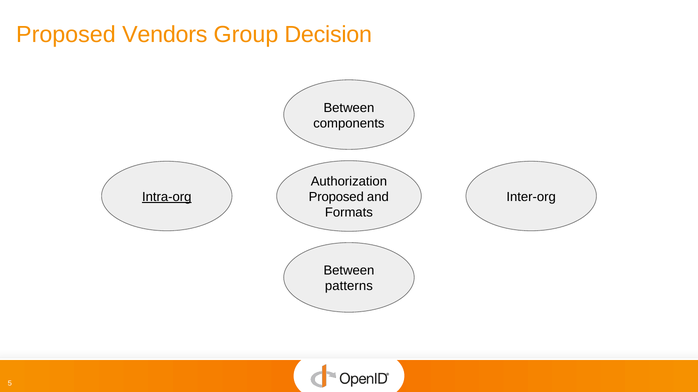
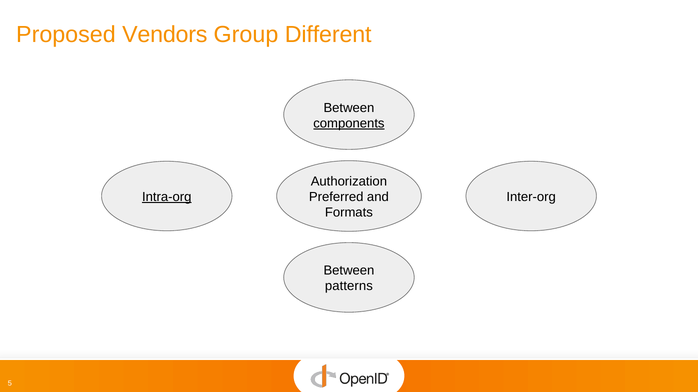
Decision: Decision -> Different (328, 34)
components underline: none -> present (349, 124)
Proposed: Proposed -> Preferred (336, 197)
